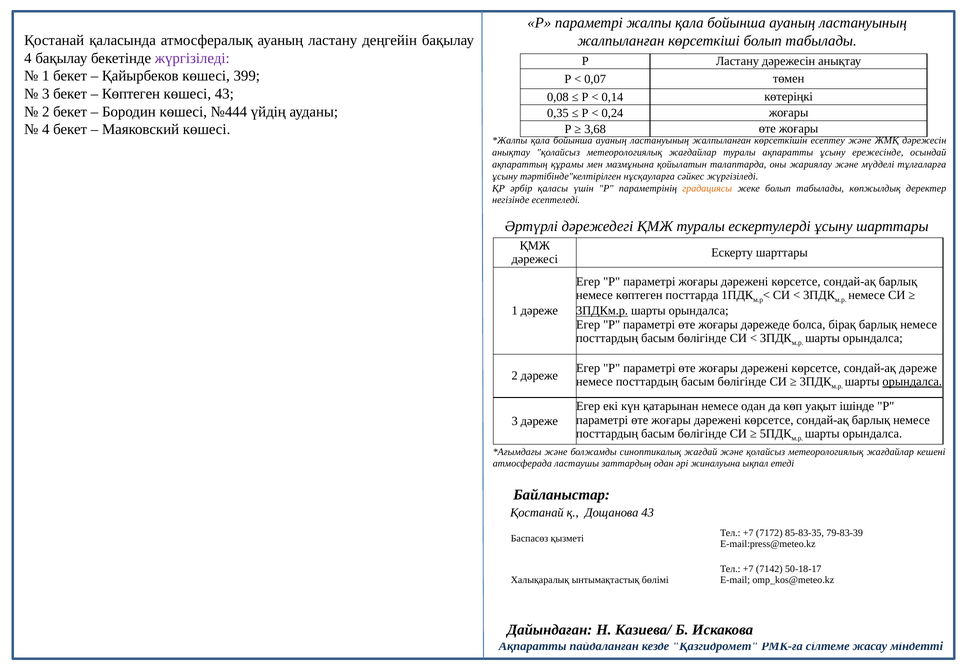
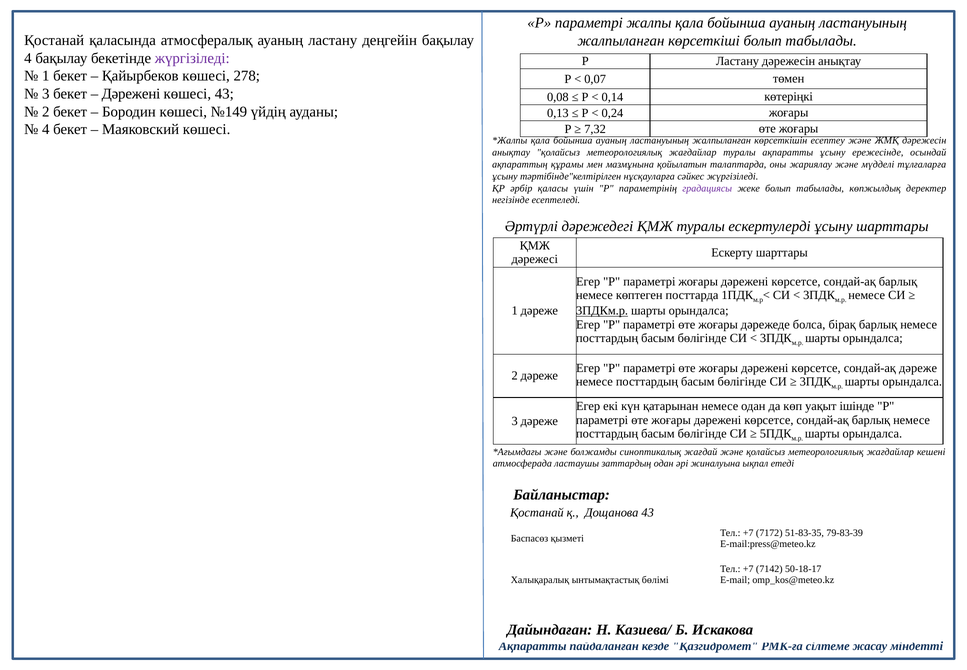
399: 399 -> 278 (247, 76)
Көптеген: Көптеген -> Дәрежені (131, 94)
№444: №444 -> №149 (229, 112)
0,35: 0,35 -> 0,13 (558, 113)
3,68: 3,68 -> 7,32 (595, 129)
градациясы colour: orange -> purple (707, 188)
орындалса underline: present -> none (912, 381)
85-83-35: 85-83-35 -> 51-83-35 (804, 532)
